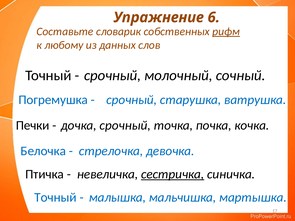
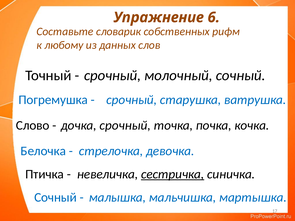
рифм underline: present -> none (226, 31)
Печки: Печки -> Слово (33, 126)
Точный: Точный -> Сочный (55, 198)
